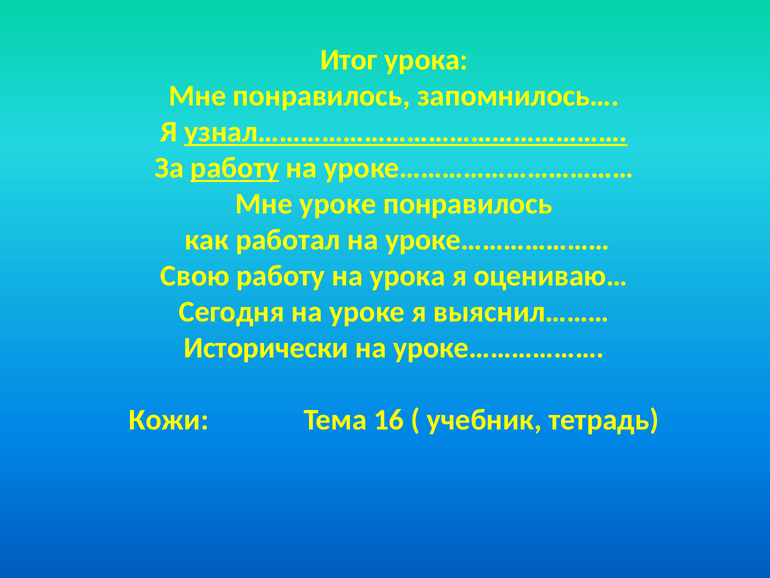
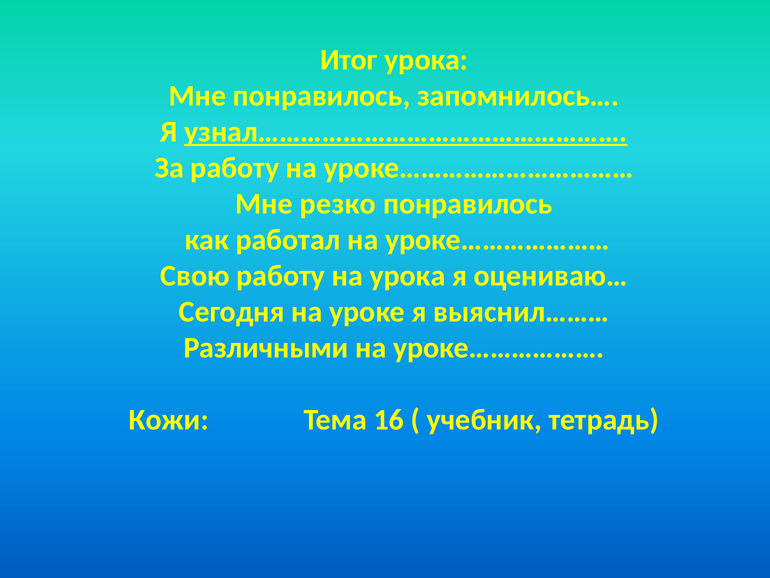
работу underline: present -> none (235, 168)
Мне уроке: уроке -> резко (338, 204)
Исторически: Исторически -> Различными (266, 348)
